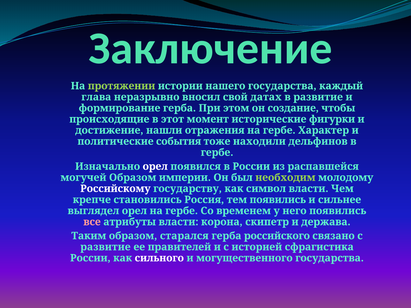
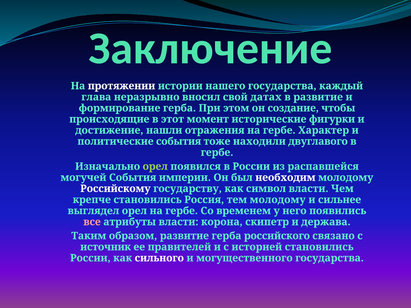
протяжении colour: light green -> white (122, 86)
дельфинов: дельфинов -> двуглавого (318, 141)
орел colour: white -> light green (155, 167)
могучей Образом: Образом -> События (133, 178)
необходим colour: light green -> white (285, 178)
тем появились: появились -> молодому (278, 200)
образом старался: старался -> развитие (184, 236)
развитие: развитие -> источник (106, 247)
историей сфрагистика: сфрагистика -> становились (319, 247)
